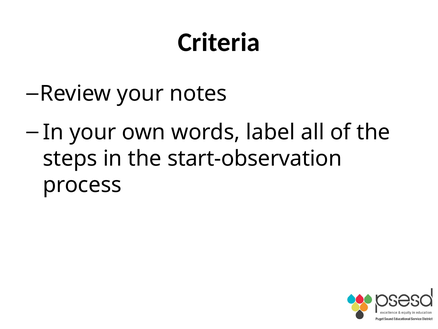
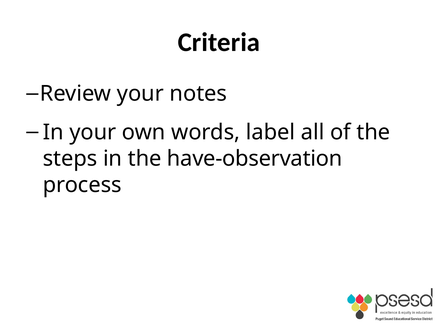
start-observation: start-observation -> have-observation (255, 158)
